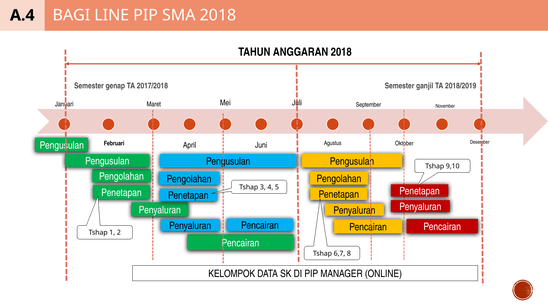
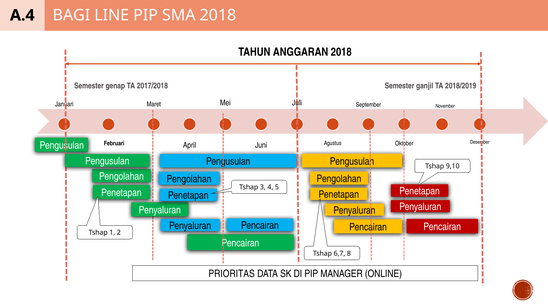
KELOMPOK: KELOMPOK -> PRIORITAS (232, 274)
